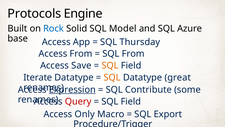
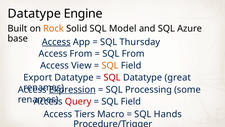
Protocols: Protocols -> Datatype (34, 14)
Rock colour: blue -> orange (54, 29)
Access underline: none -> present (56, 42)
Save: Save -> View (81, 65)
Iterate: Iterate -> Export (38, 77)
SQL colour: orange -> red (112, 77)
Contribute: Contribute -> Processing (148, 89)
Only: Only -> Tiers (85, 114)
Export: Export -> Hands (168, 114)
